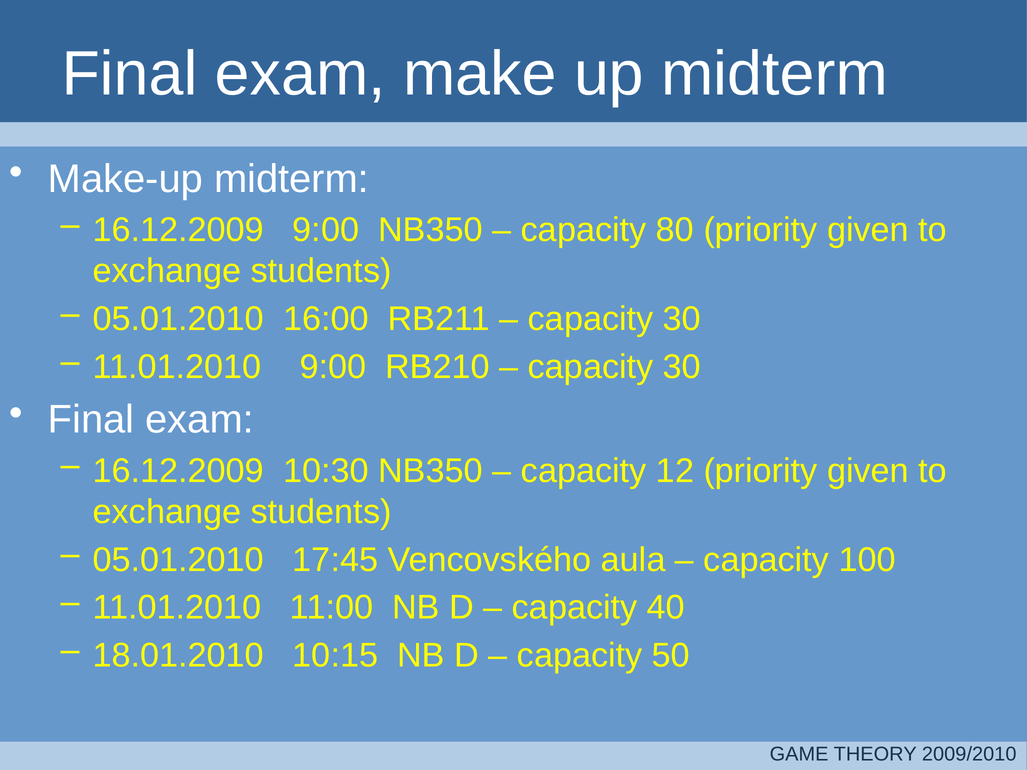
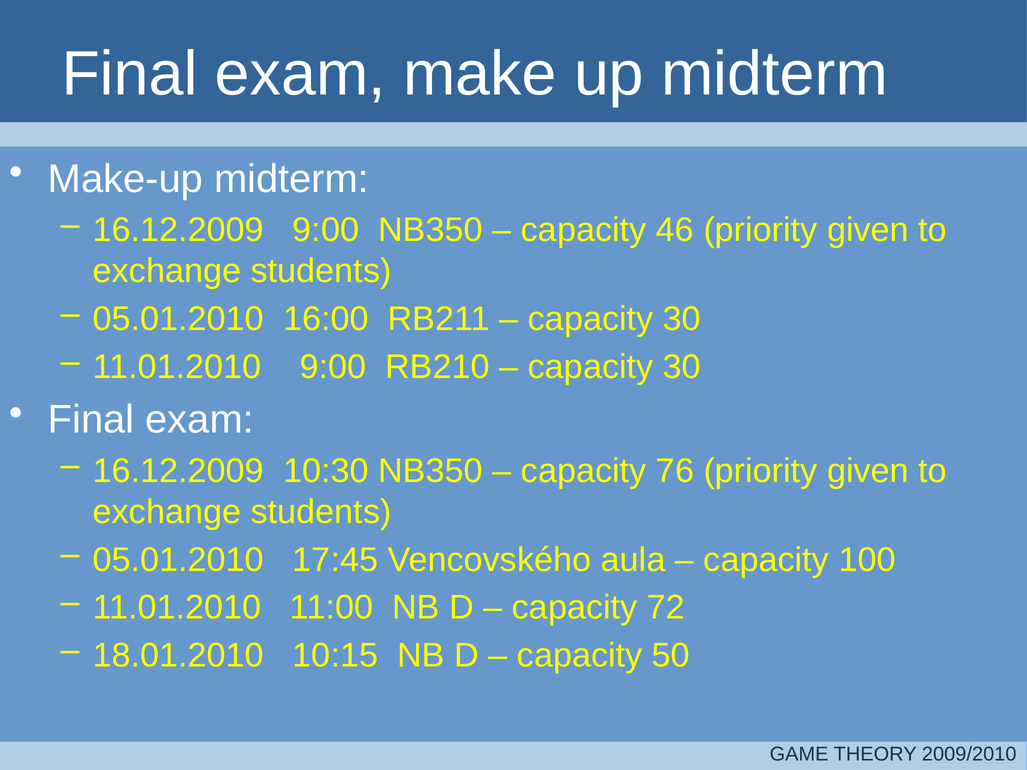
80: 80 -> 46 (675, 230)
12: 12 -> 76 (675, 471)
40: 40 -> 72 (666, 608)
